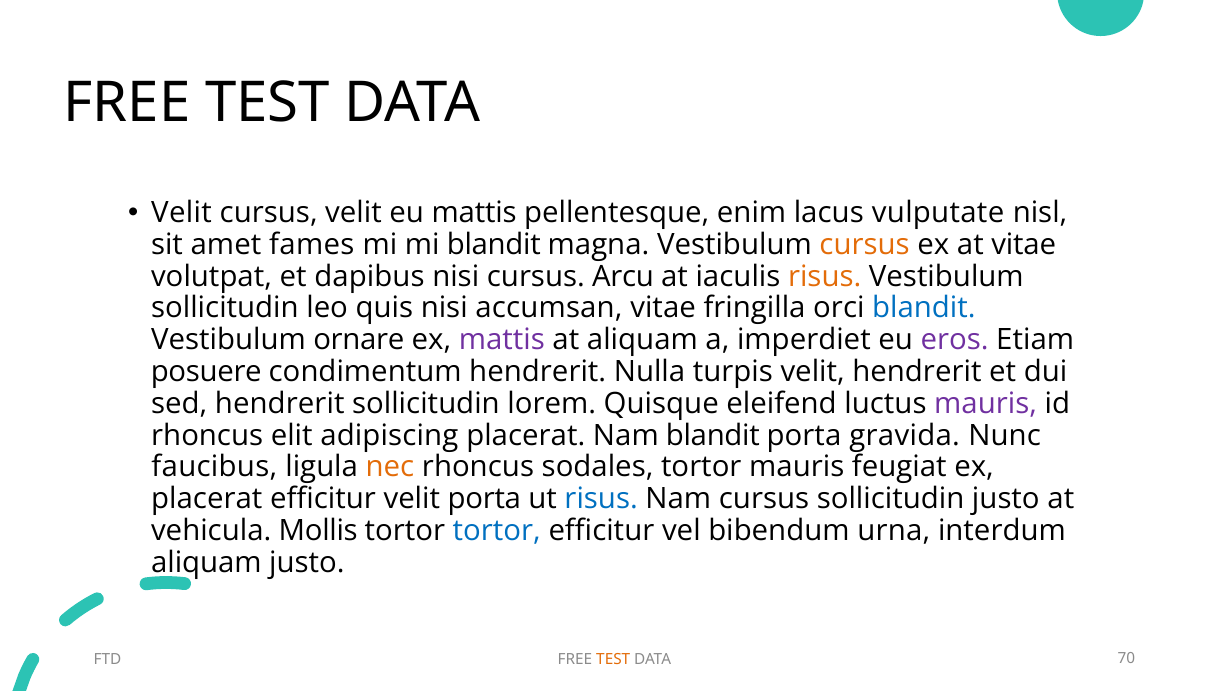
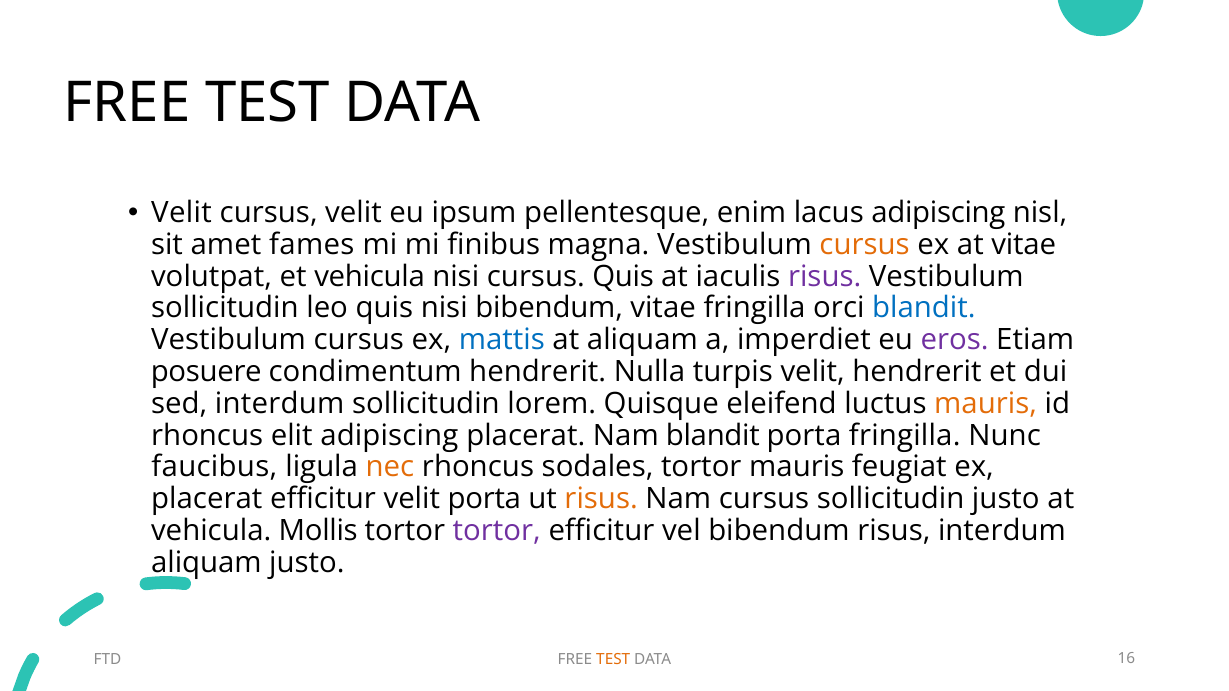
eu mattis: mattis -> ipsum (474, 213)
lacus vulputate: vulputate -> adipiscing (938, 213)
mi blandit: blandit -> finibus (494, 245)
et dapibus: dapibus -> vehicula (370, 277)
cursus Arcu: Arcu -> Quis (623, 277)
risus colour: orange -> purple (825, 277)
nisi accumsan: accumsan -> bibendum (549, 308)
ornare: ornare -> cursus (359, 340)
mattis colour: purple -> blue (502, 340)
sed hendrerit: hendrerit -> interdum (280, 404)
mauris colour: purple -> orange (986, 404)
porta gravida: gravida -> fringilla (905, 436)
risus colour: blue -> orange (601, 499)
tortor colour: blue -> purple (497, 531)
bibendum urna: urna -> risus (894, 531)
70: 70 -> 16 (1127, 659)
